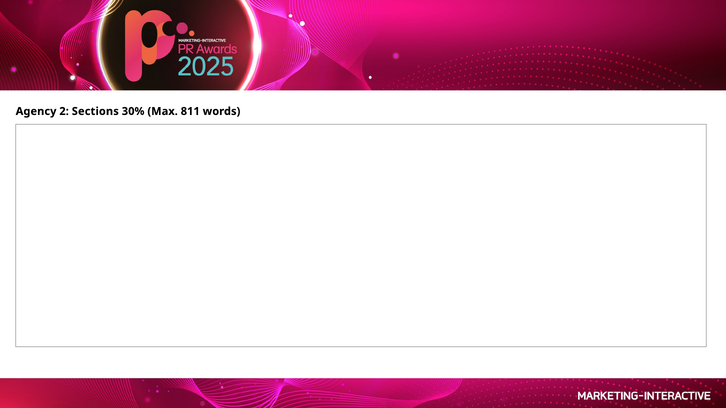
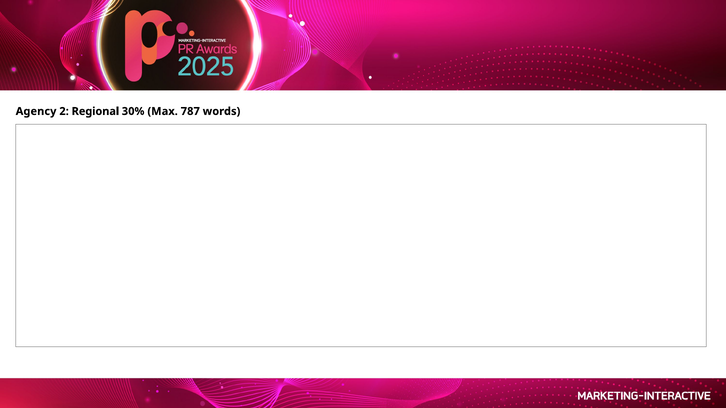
Sections: Sections -> Regional (95, 111)
811: 811 -> 787 (190, 111)
